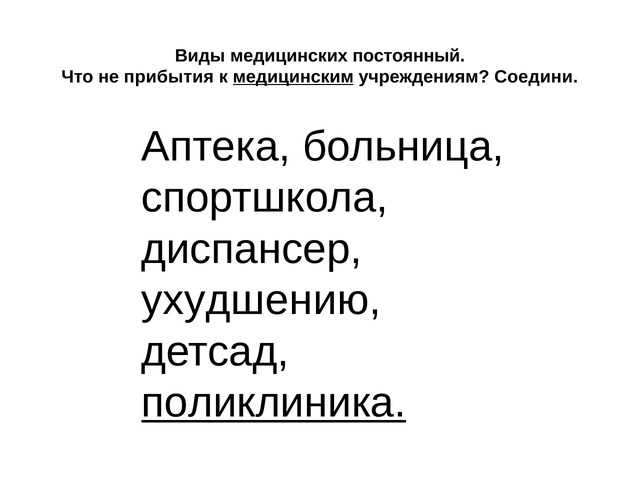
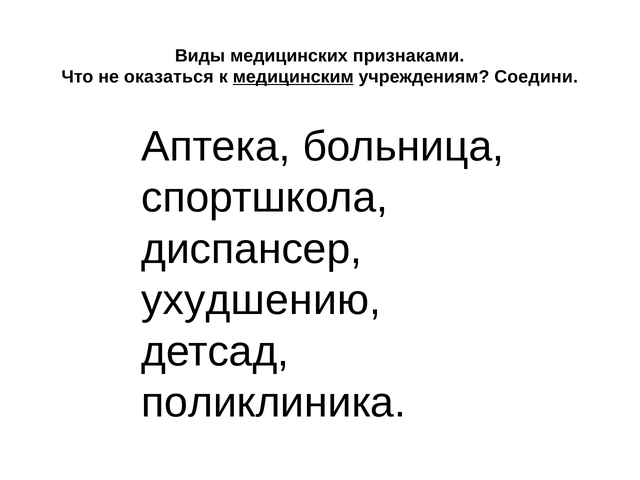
постоянный: постоянный -> признаками (409, 56)
прибытия: прибытия -> оказаться (169, 77)
поликлиника underline: present -> none (274, 403)
